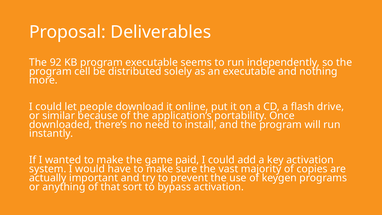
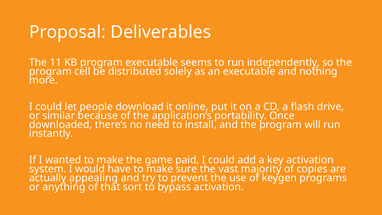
92: 92 -> 11 (56, 62)
important: important -> appealing (94, 178)
